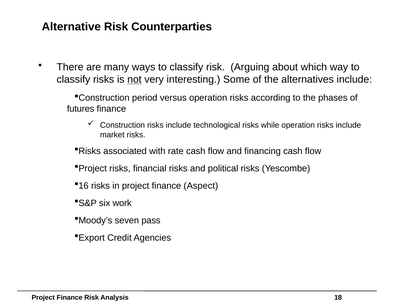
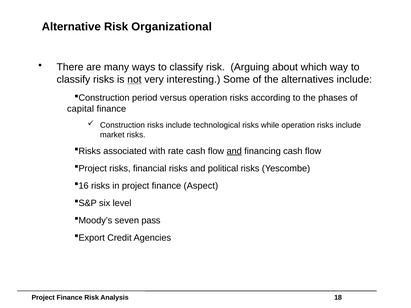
Counterparties: Counterparties -> Organizational (172, 27)
futures: futures -> capital (81, 109)
and underline: none -> present (234, 151)
work: work -> level (122, 203)
